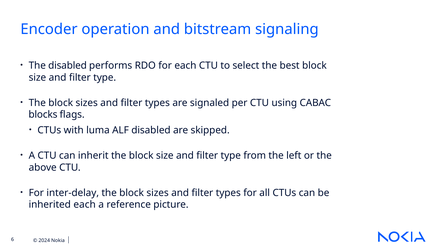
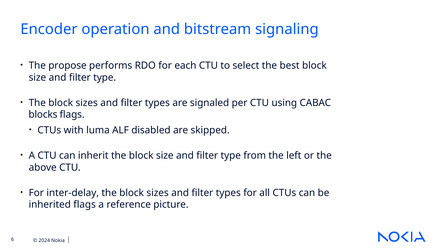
The disabled: disabled -> propose (67, 66)
inherited each: each -> flags (85, 205)
